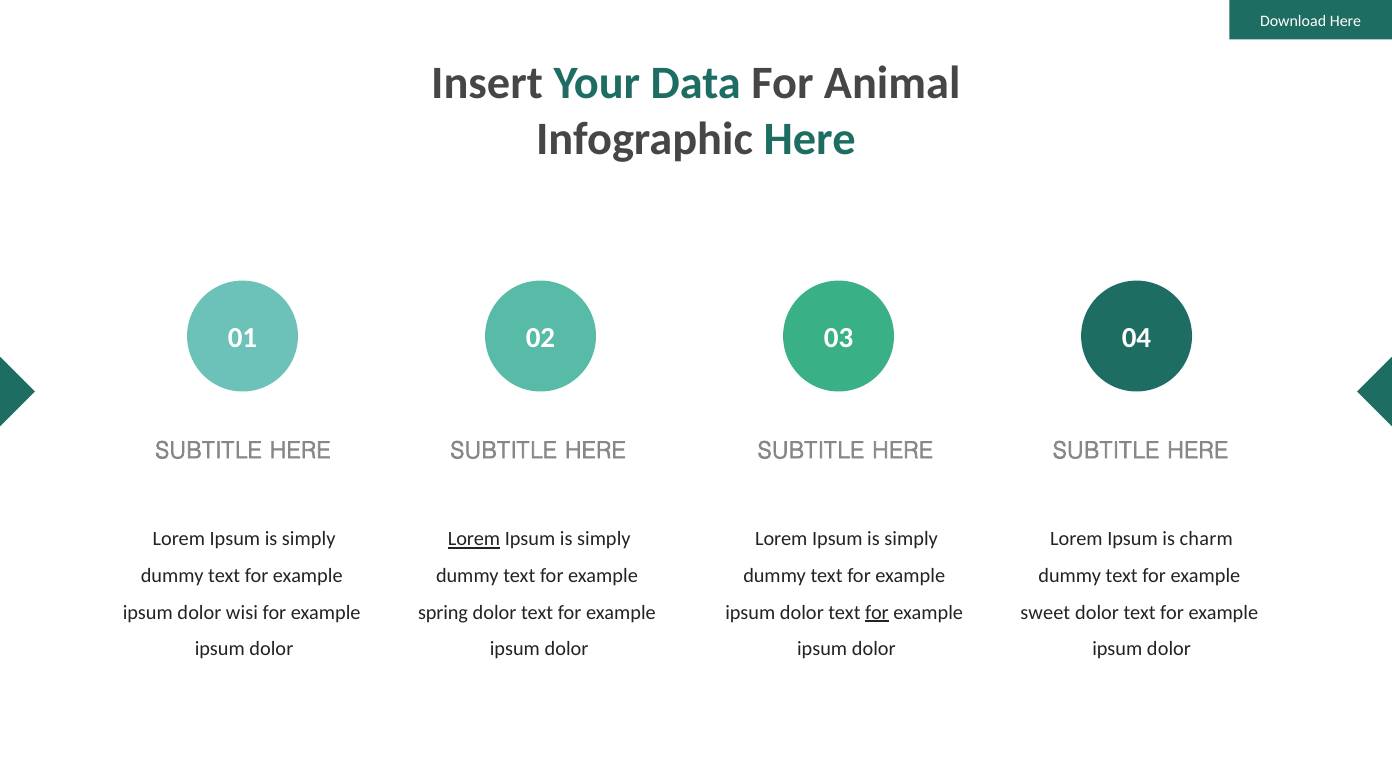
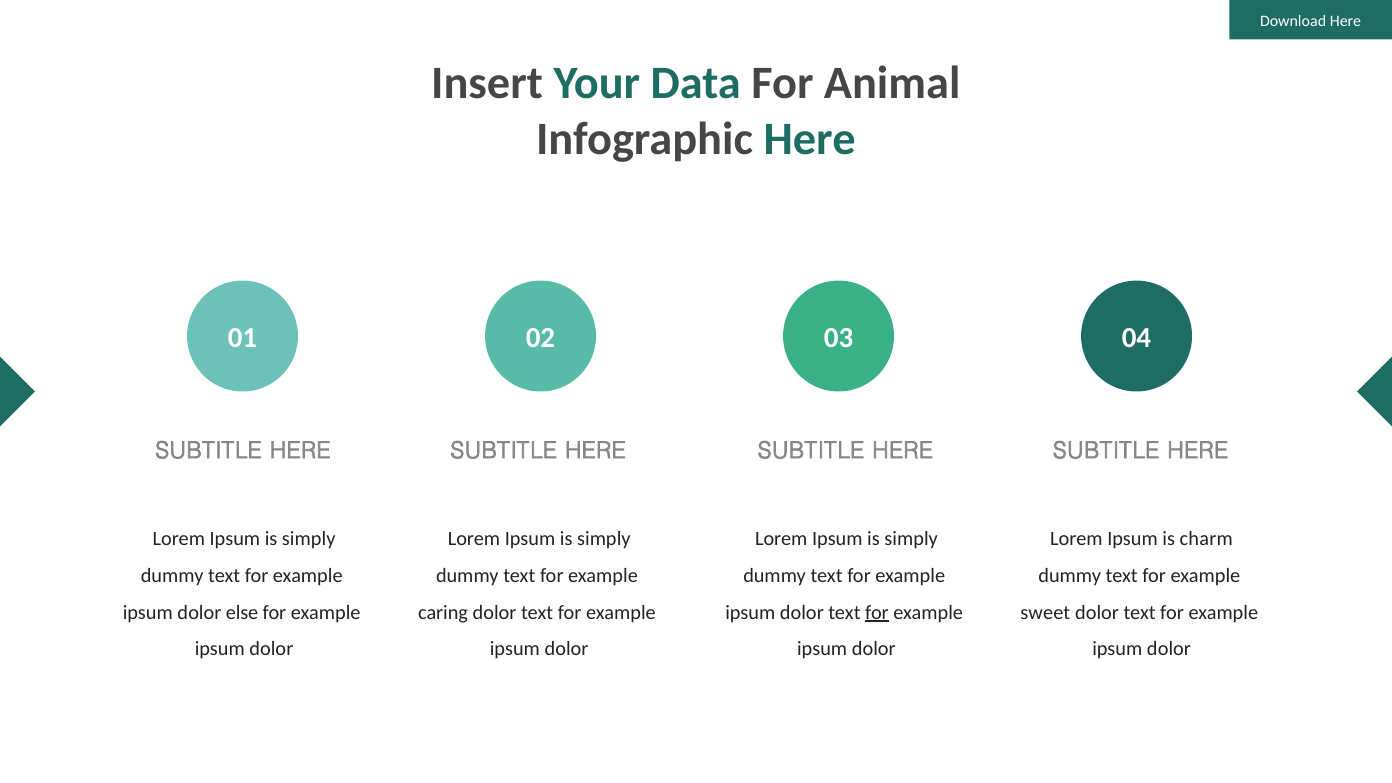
Lorem underline: present -> none (474, 539)
wisi: wisi -> else (242, 612)
spring: spring -> caring (443, 612)
